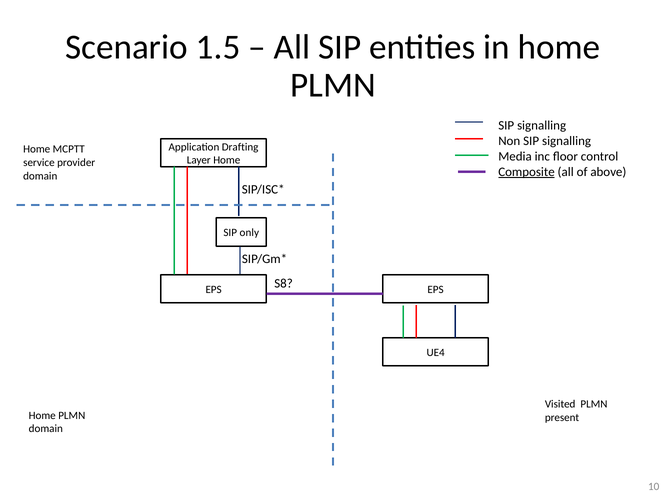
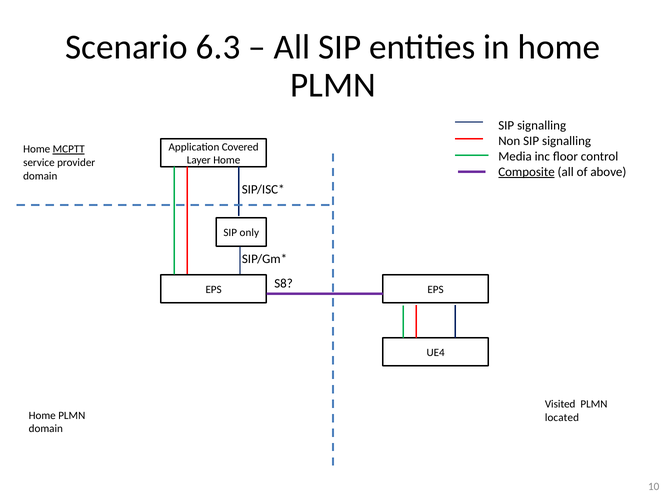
1.5: 1.5 -> 6.3 (218, 47)
Drafting: Drafting -> Covered (240, 147)
MCPTT underline: none -> present (69, 149)
present: present -> located (562, 418)
